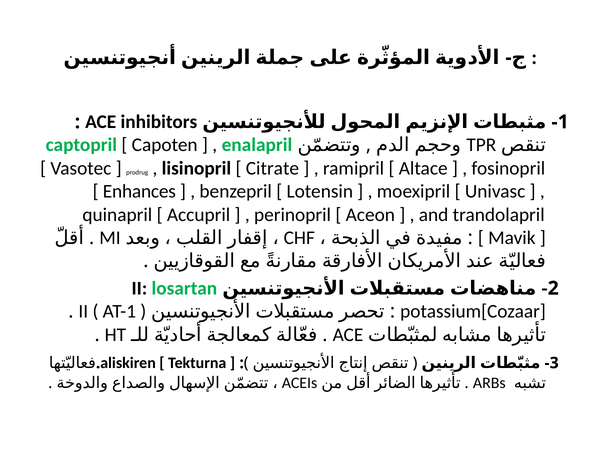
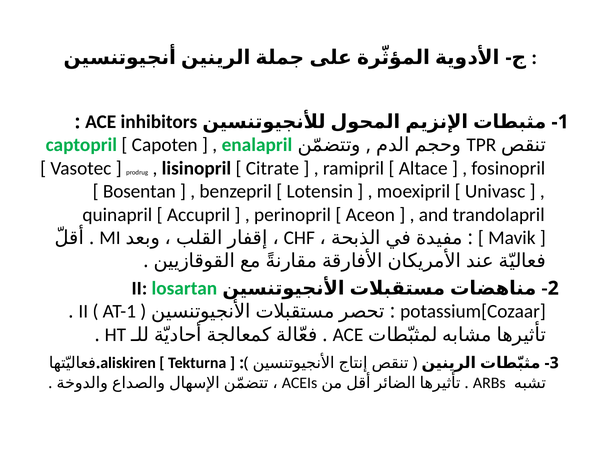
Enhances: Enhances -> Bosentan (139, 191)
